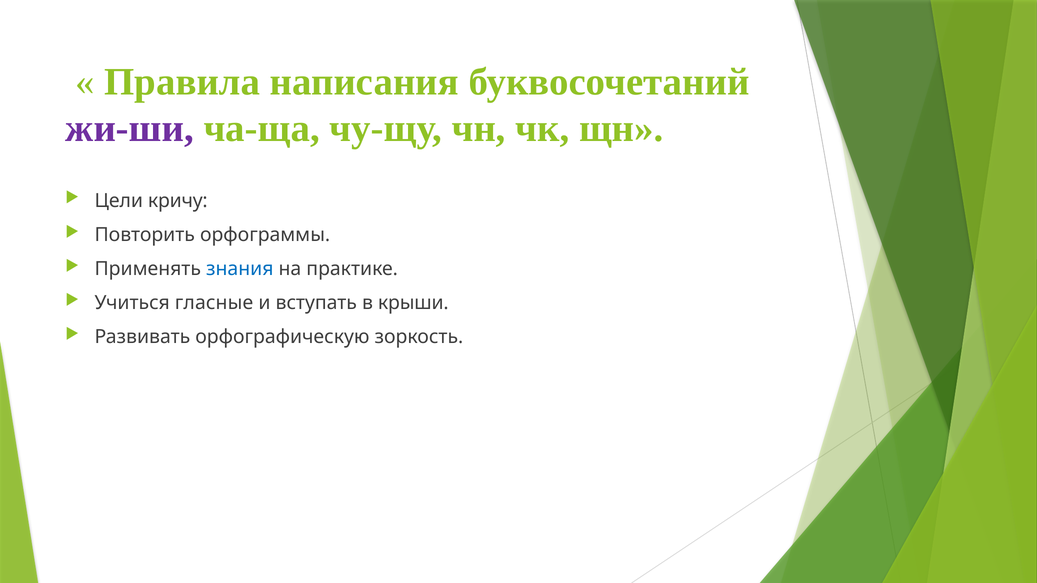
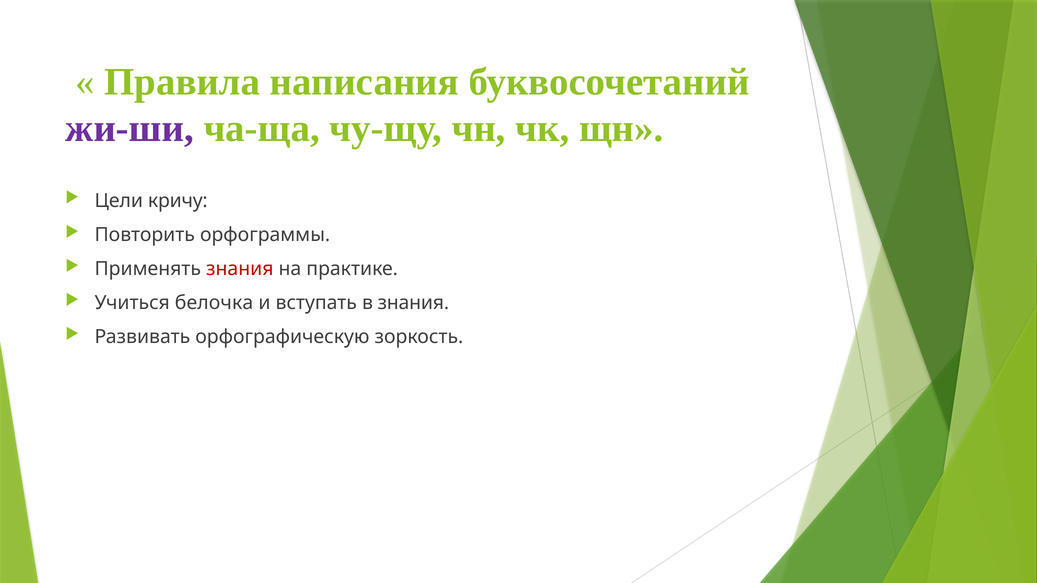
знания colour: blue -> red (240, 269)
гласные: гласные -> белочка (214, 303)
в крыши: крыши -> знания (413, 303)
